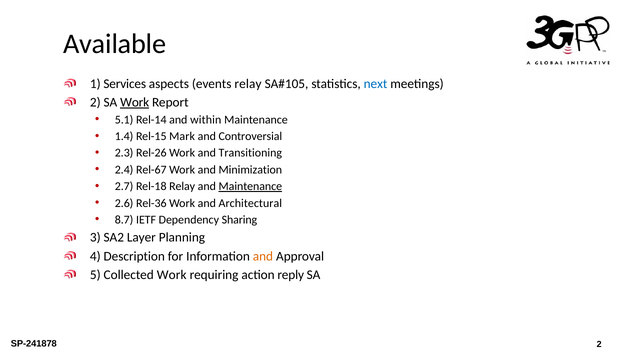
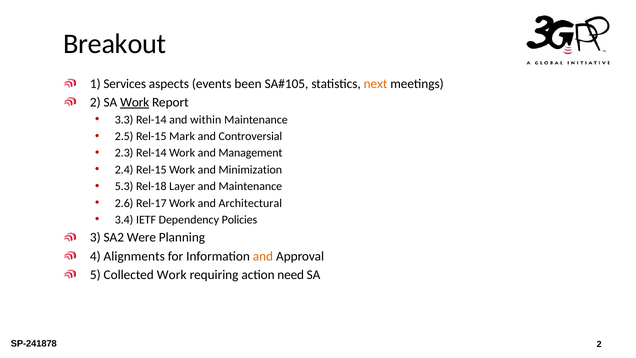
Available: Available -> Breakout (115, 44)
events relay: relay -> been (248, 84)
next colour: blue -> orange (375, 84)
5.1: 5.1 -> 3.3 (124, 120)
1.4: 1.4 -> 2.5 (124, 136)
2.3 Rel-26: Rel-26 -> Rel-14 (151, 153)
Transitioning: Transitioning -> Management (250, 153)
2.4 Rel-67: Rel-67 -> Rel-15 (151, 170)
2.7: 2.7 -> 5.3 (124, 186)
Rel-18 Relay: Relay -> Layer (182, 186)
Maintenance underline: present -> none (250, 186)
Rel-36: Rel-36 -> Rel-17 (151, 203)
8.7: 8.7 -> 3.4 (124, 220)
Sharing: Sharing -> Policies (239, 220)
Layer: Layer -> Were (141, 237)
Description: Description -> Alignments (134, 256)
reply: reply -> need (291, 275)
